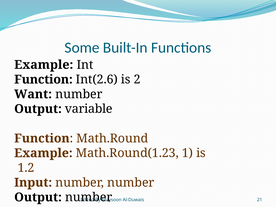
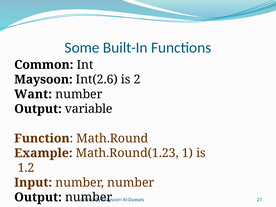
Example: Example -> Common (44, 65)
Function: Function -> Maysoon (43, 79)
